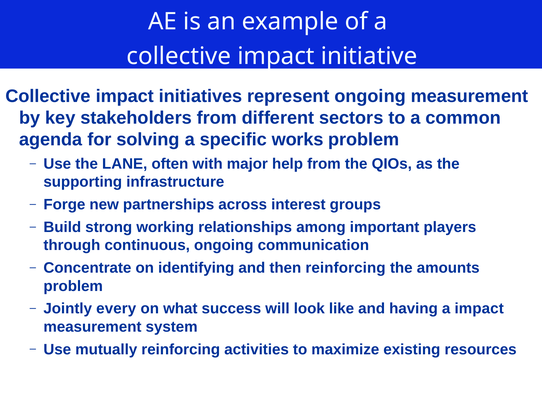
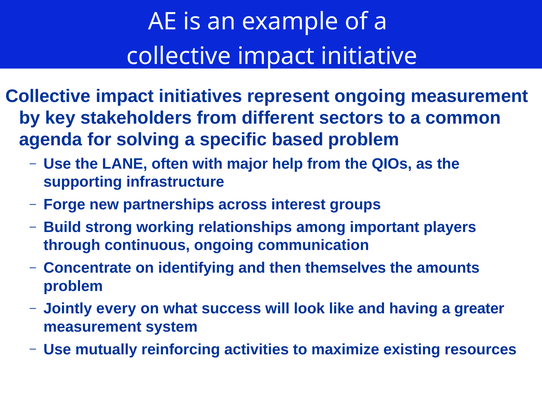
works: works -> based (298, 140)
then reinforcing: reinforcing -> themselves (346, 268)
a impact: impact -> greater (479, 308)
